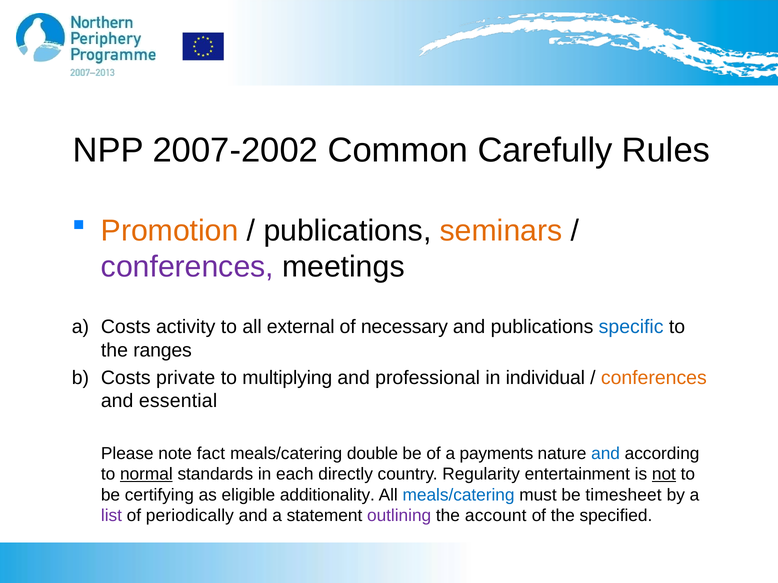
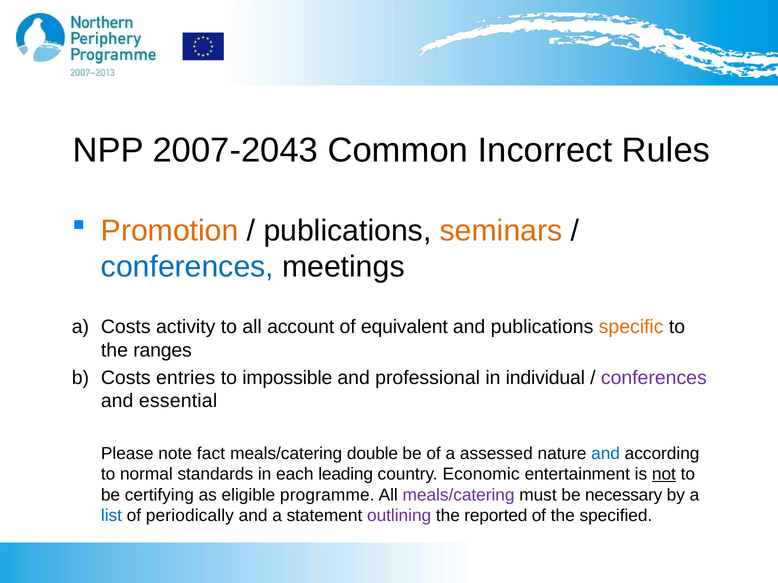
2007-2002: 2007-2002 -> 2007-2043 (235, 150)
Carefully: Carefully -> Incorrect (545, 150)
conferences colour: purple -> blue (187, 267)
external: external -> account (301, 327)
necessary: necessary -> equivalent (404, 327)
specific colour: blue -> orange (631, 327)
private: private -> entries (186, 378)
multiplying: multiplying -> impossible (287, 378)
conferences colour: orange -> purple (654, 378)
payments: payments -> assessed (496, 454)
normal underline: present -> none (146, 475)
directly: directly -> leading (346, 475)
Regularity: Regularity -> Economic (481, 475)
additionality: additionality -> programme (327, 495)
meals/catering colour: blue -> purple (459, 495)
timesheet: timesheet -> necessary (624, 495)
list colour: purple -> blue (111, 516)
account: account -> reported (496, 516)
